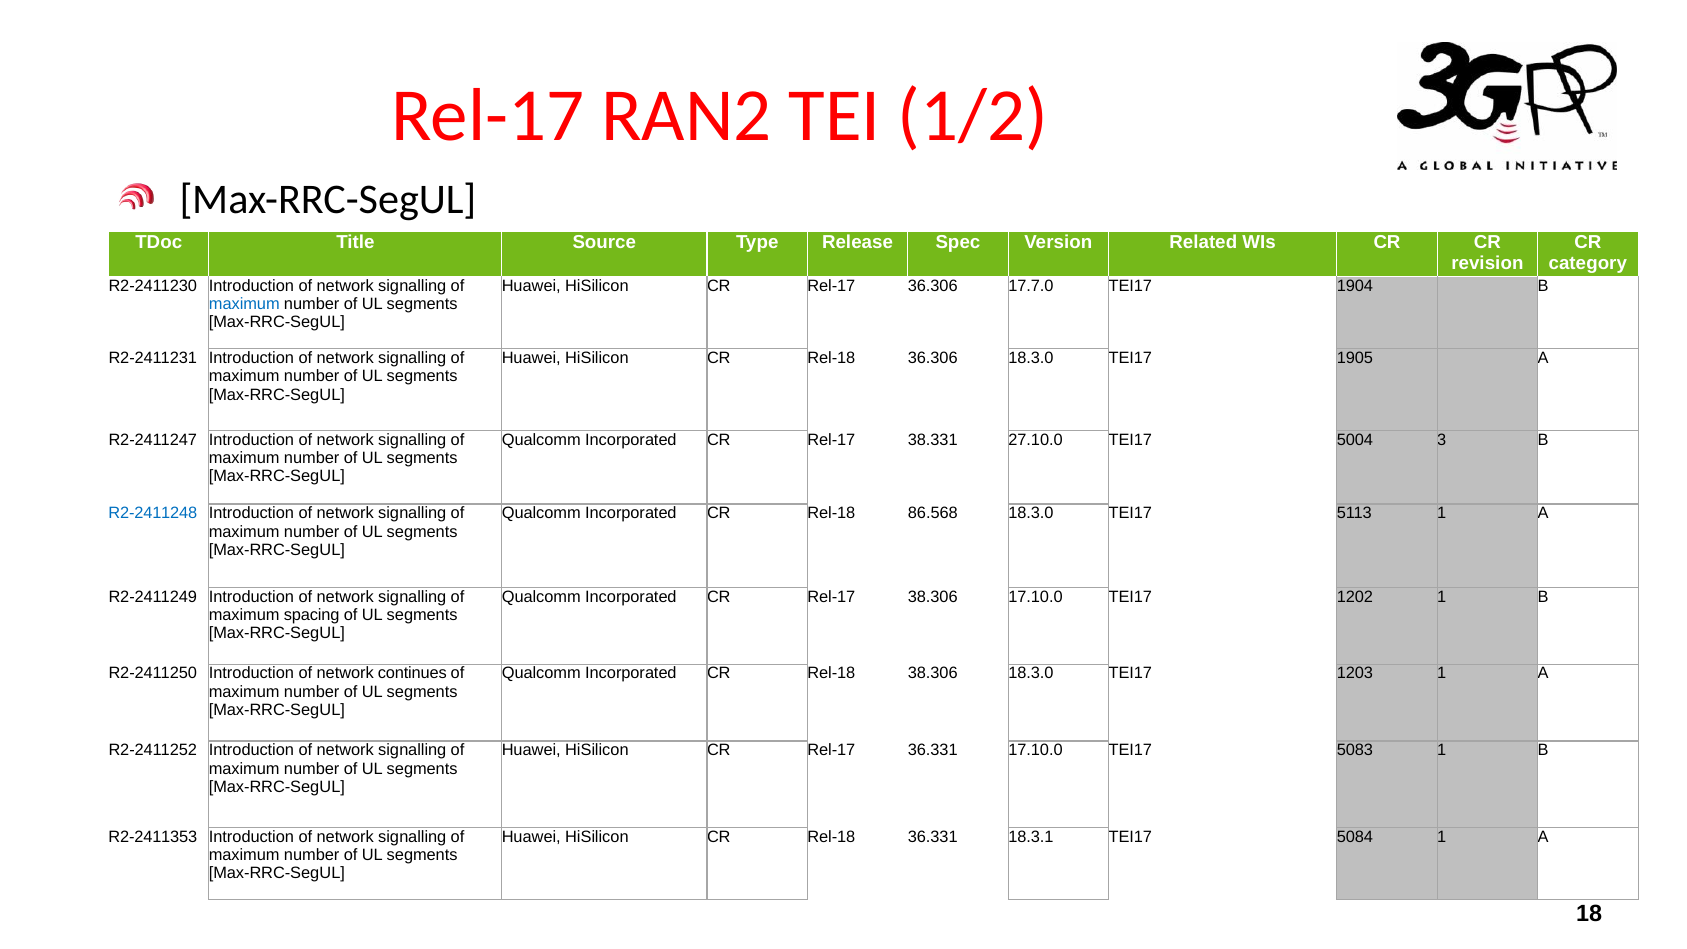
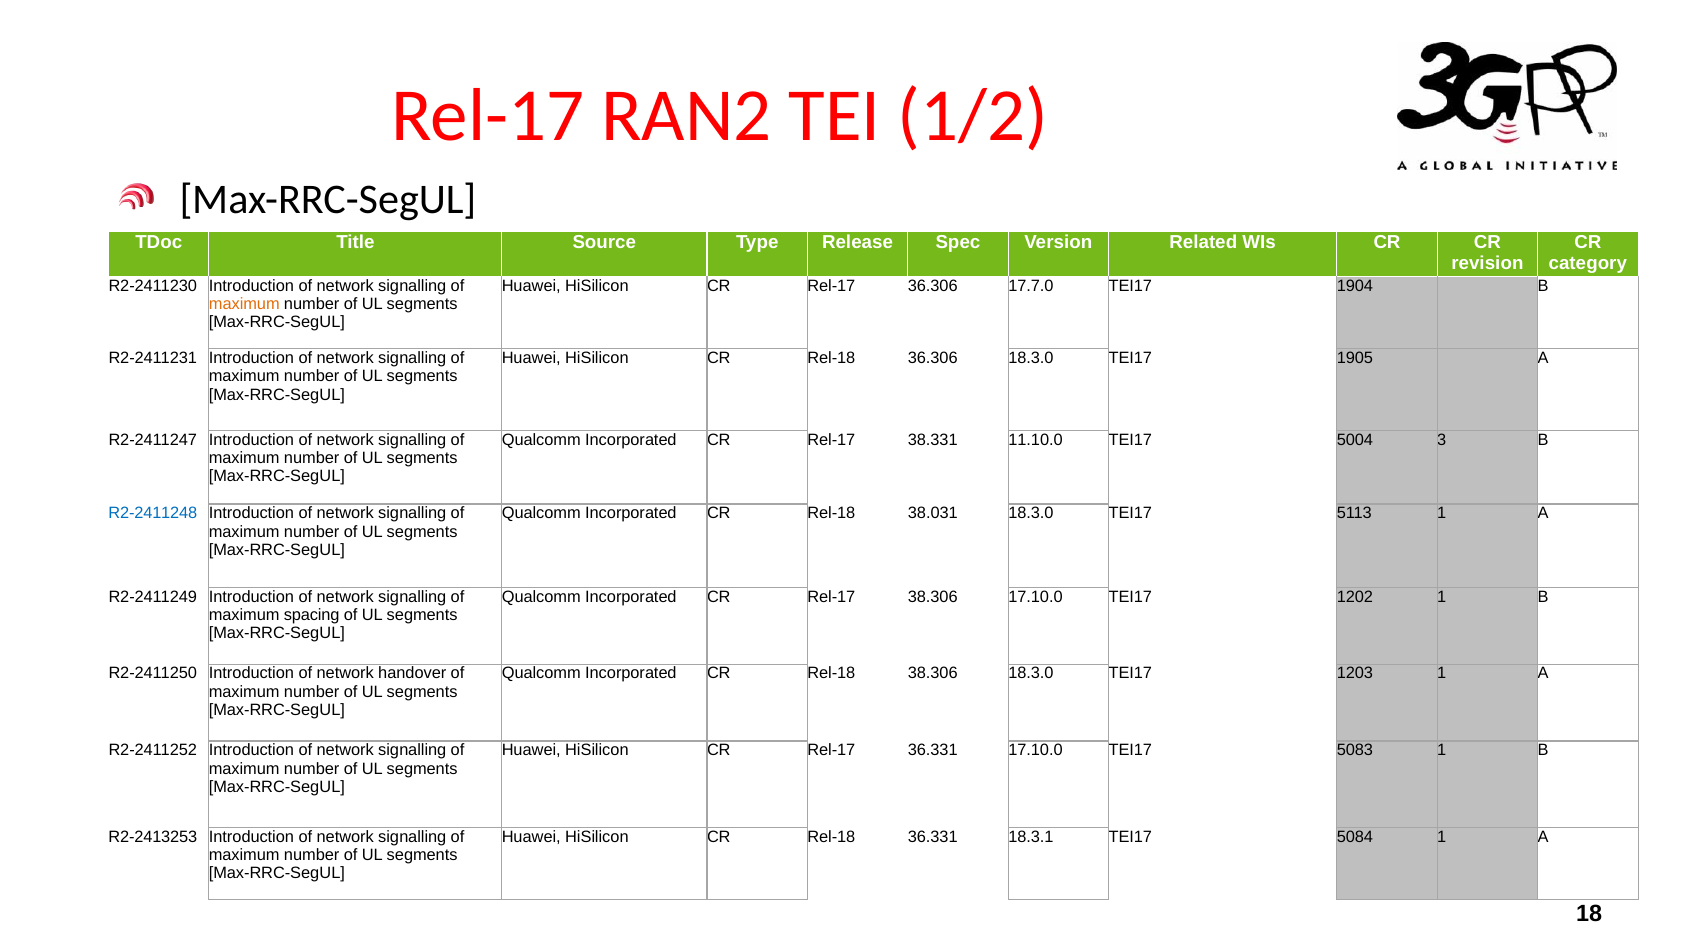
maximum colour: blue -> orange (244, 304)
27.10.0: 27.10.0 -> 11.10.0 (1036, 440)
86.568: 86.568 -> 38.031 (933, 513)
continues: continues -> handover (412, 674)
R2-2411353: R2-2411353 -> R2-2413253 (153, 837)
